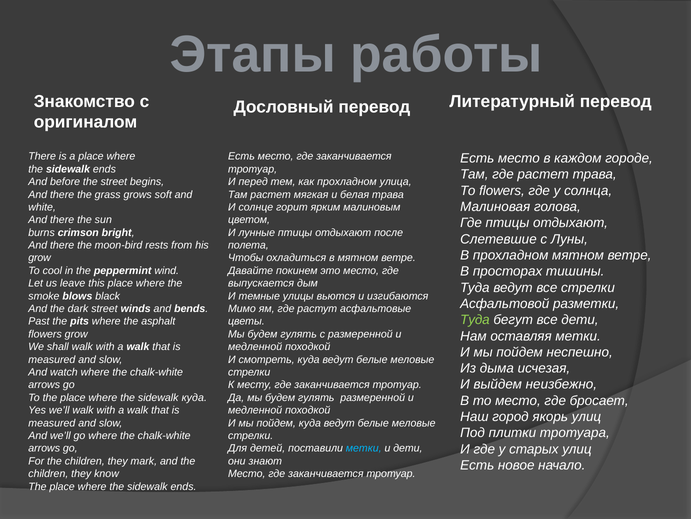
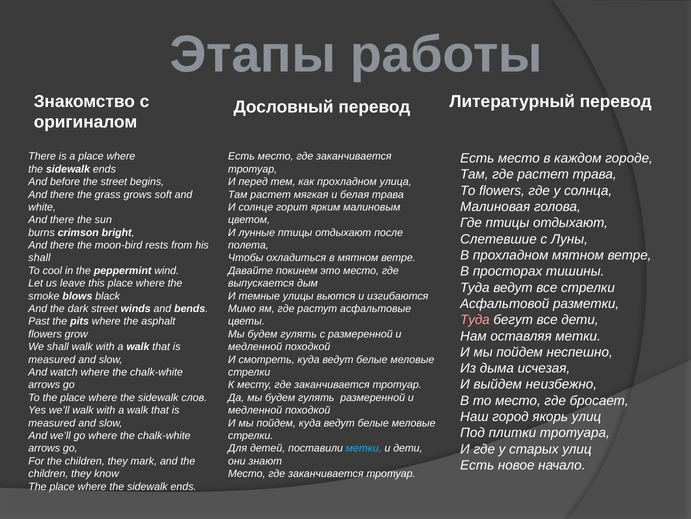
grow: grow -> shall (39, 258)
Туда colour: light green -> pink (475, 319)
sidewalk куда: куда -> слов (194, 397)
